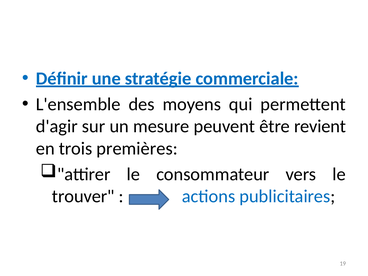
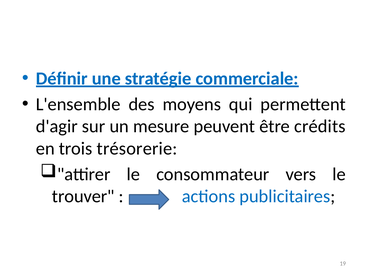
revient: revient -> crédits (320, 126)
premières: premières -> trésorerie (137, 148)
